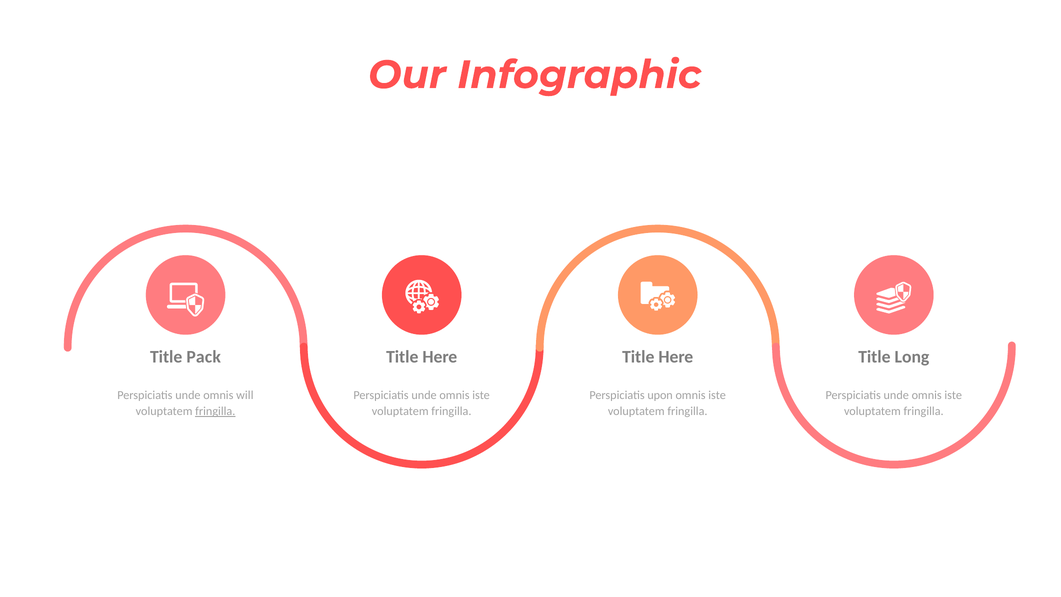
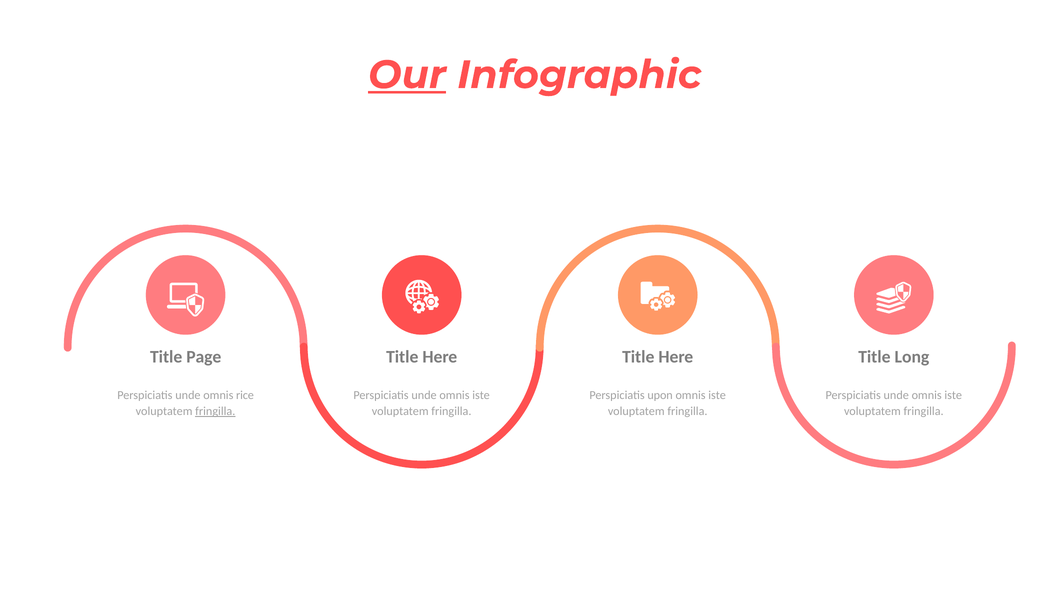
Our underline: none -> present (407, 75)
Pack: Pack -> Page (204, 357)
will: will -> rice (245, 395)
